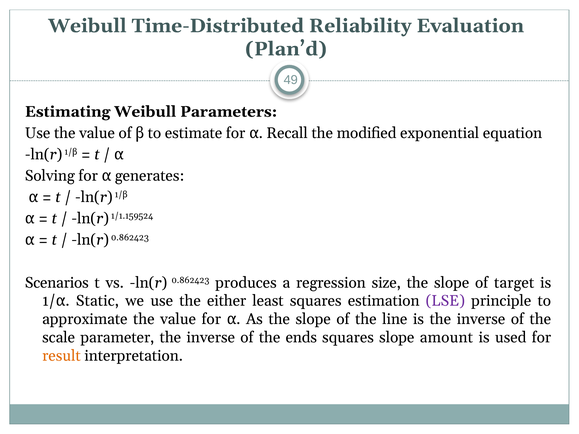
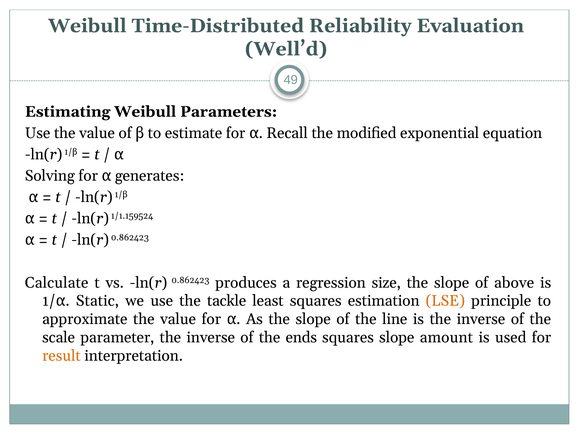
Plan’d: Plan’d -> Well’d (286, 49)
Scenarios: Scenarios -> Calculate (57, 283)
target: target -> above (514, 283)
either: either -> tackle (227, 301)
LSE colour: purple -> orange (445, 301)
